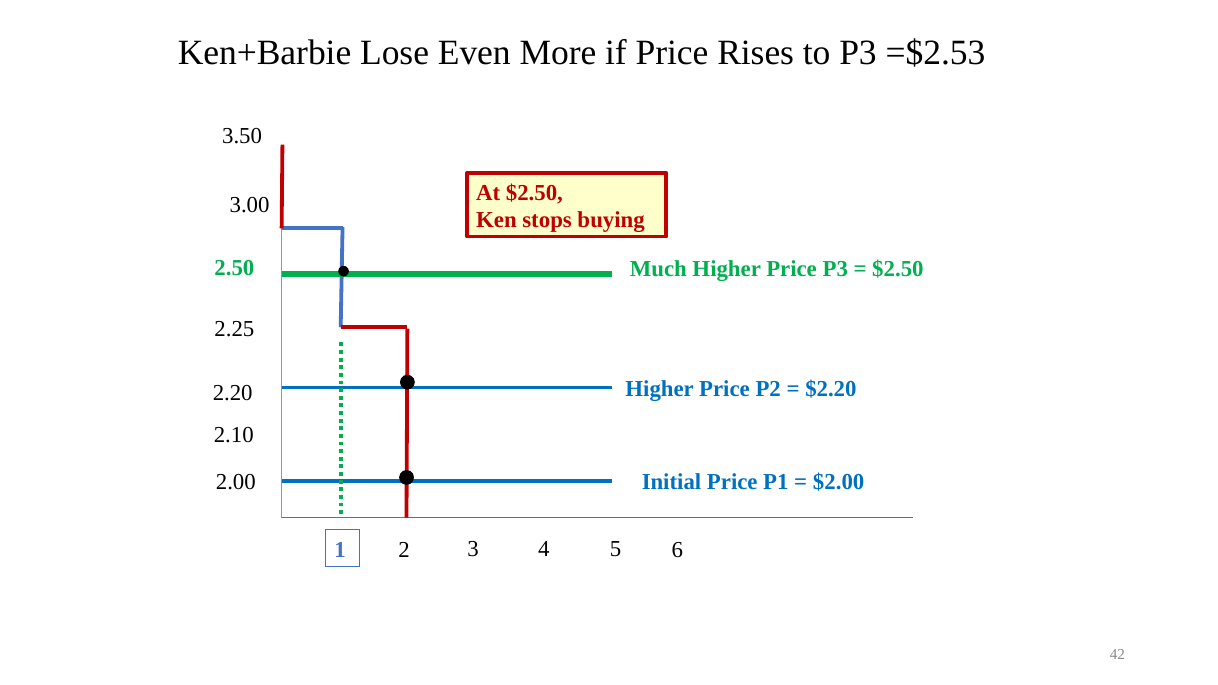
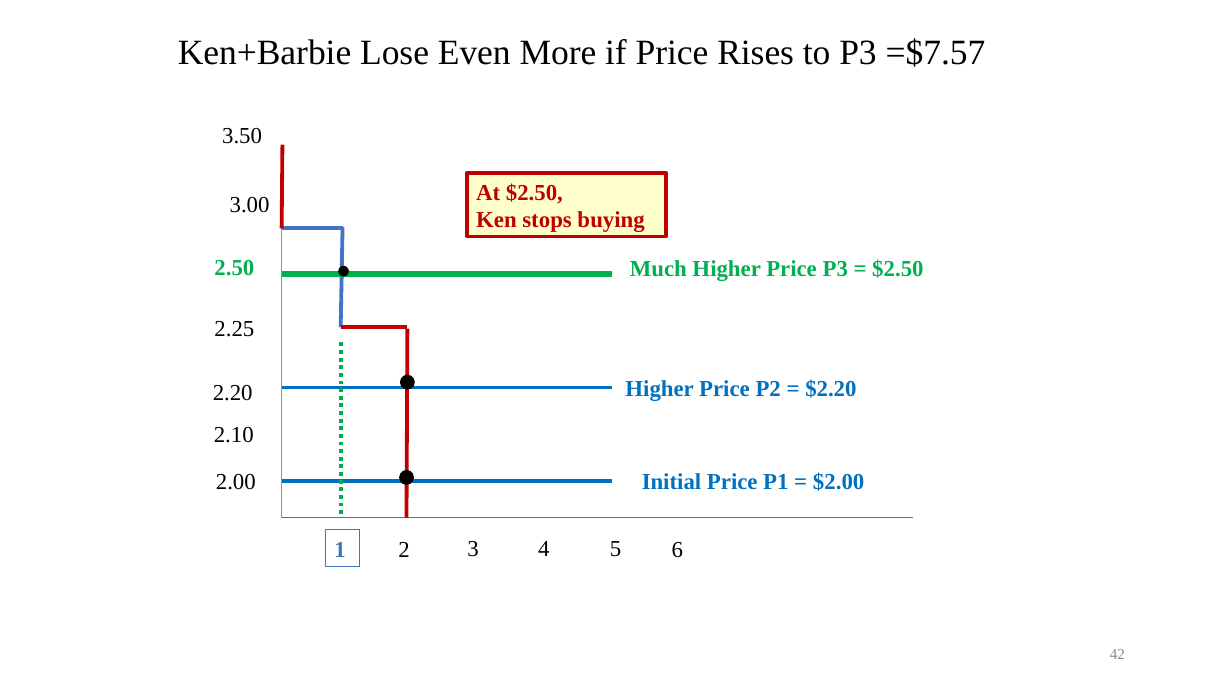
=$2.53: =$2.53 -> =$7.57 (935, 52)
